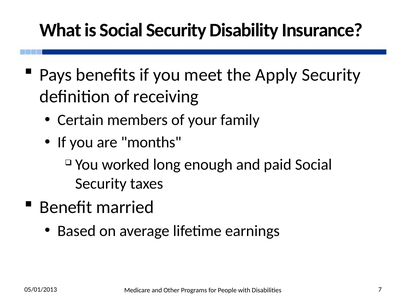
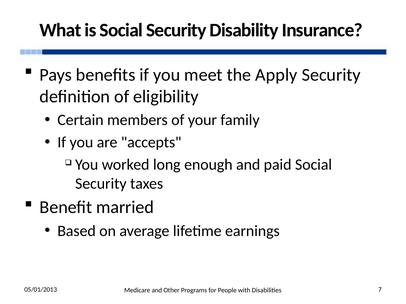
receiving: receiving -> eligibility (166, 97)
months: months -> accepts (151, 143)
